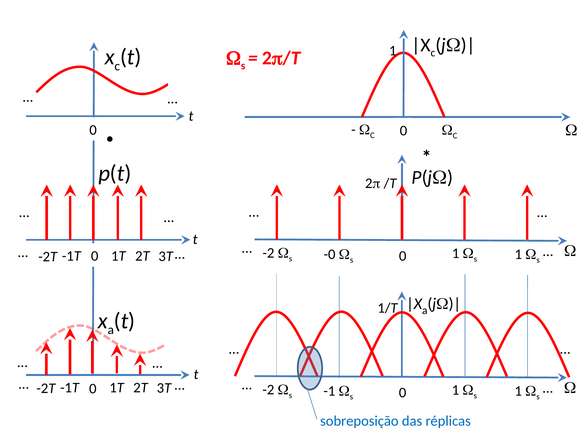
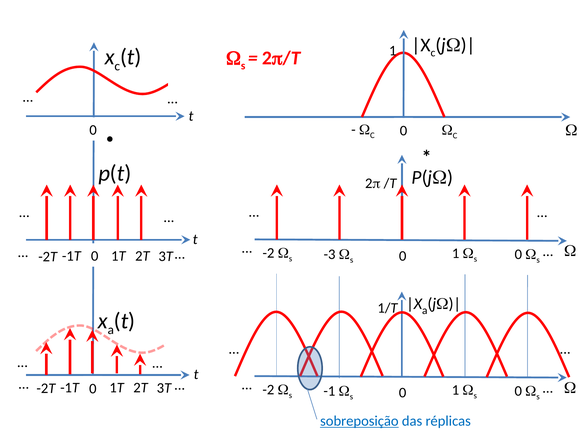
-0: -0 -> -3 (330, 254)
1: 1 -> 0 (518, 254)
1: 1 -> 0 (518, 391)
sobreposição underline: none -> present (359, 421)
